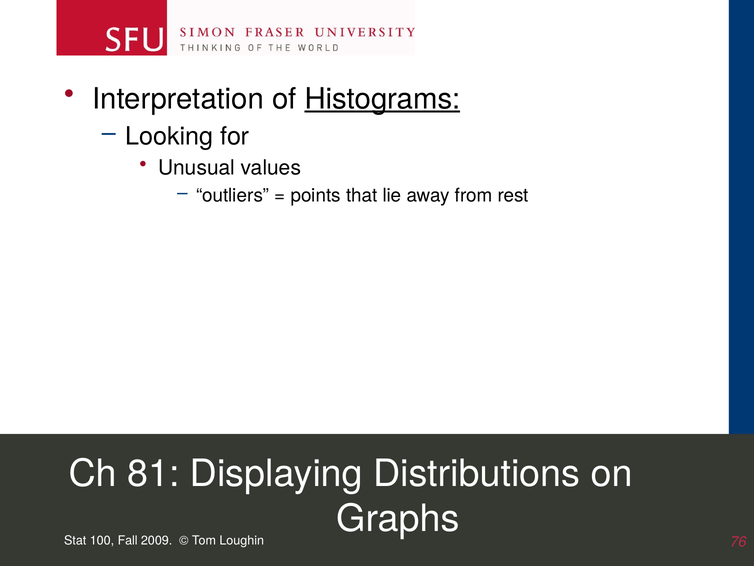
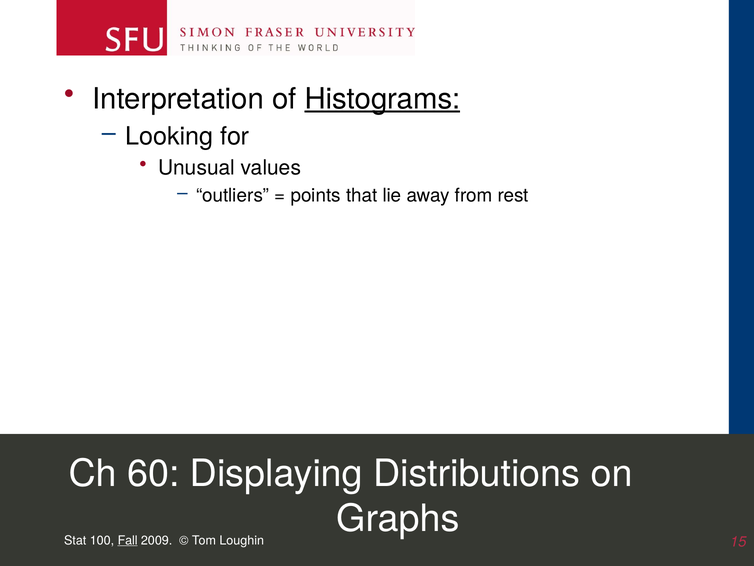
81: 81 -> 60 (153, 473)
Fall underline: none -> present (128, 540)
76: 76 -> 15 (738, 541)
